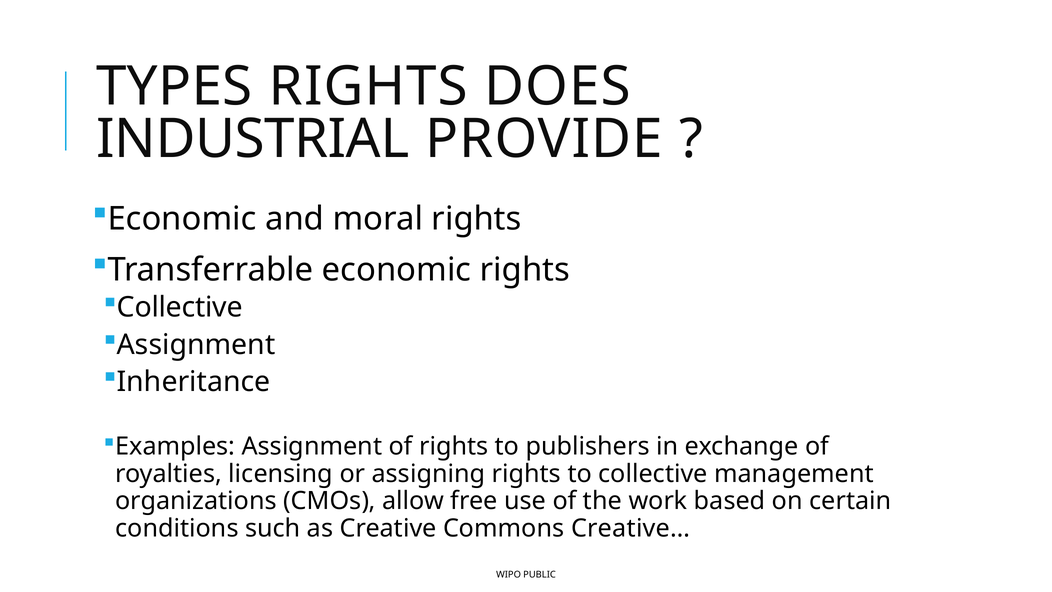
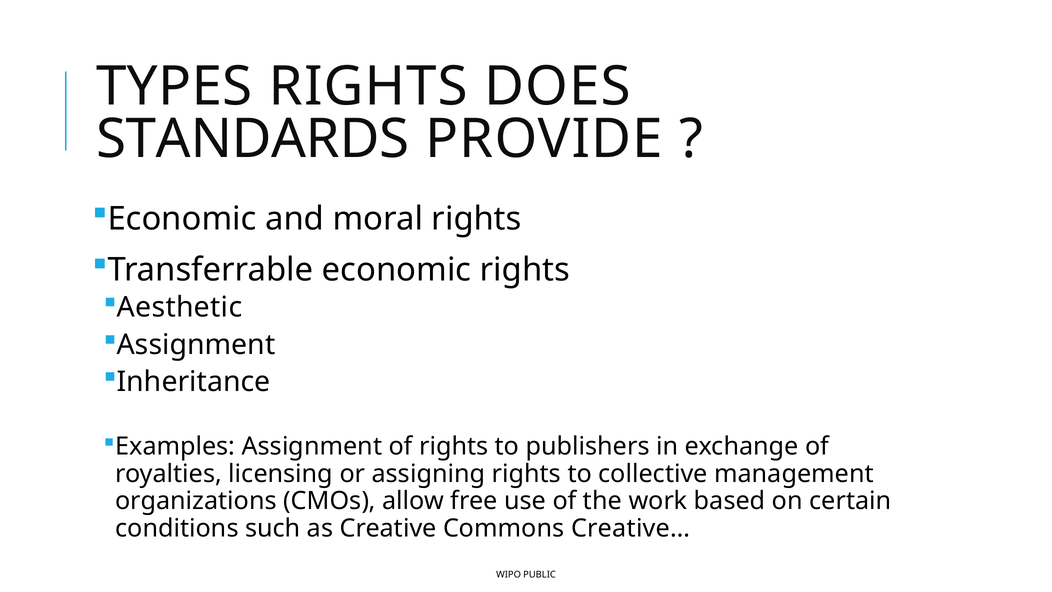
INDUSTRIAL: INDUSTRIAL -> STANDARDS (253, 139)
Collective: Collective -> Aesthetic (179, 307)
